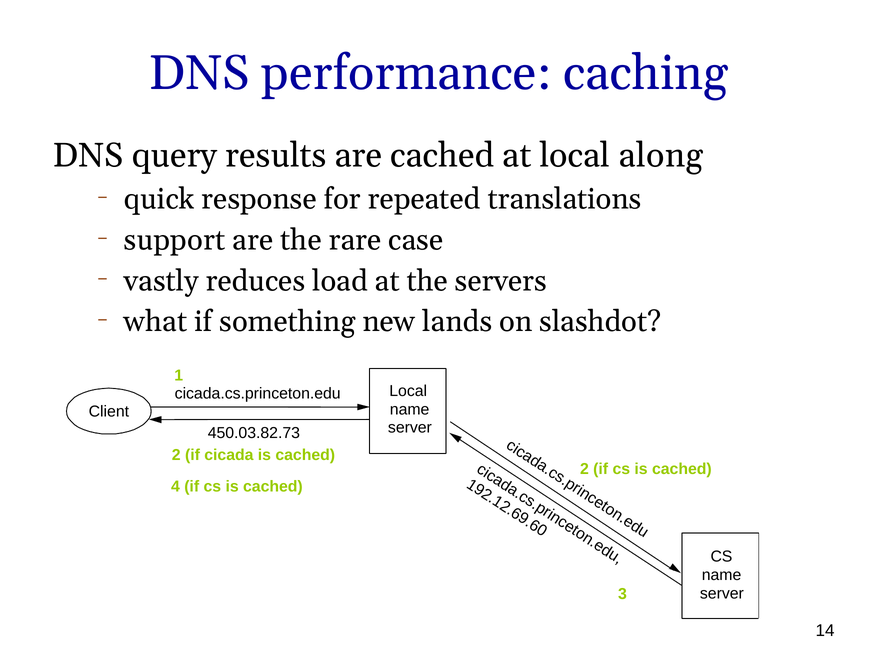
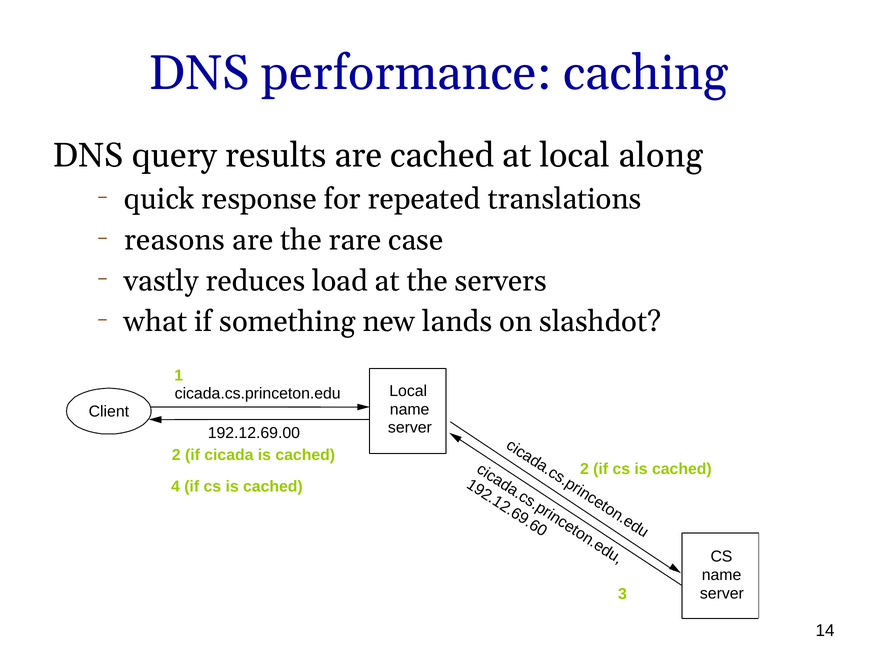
support: support -> reasons (175, 240)
450.03.82.73: 450.03.82.73 -> 192.12.69.00 (254, 433)
